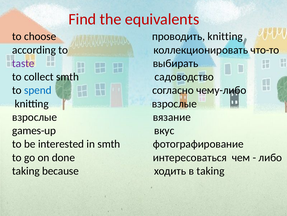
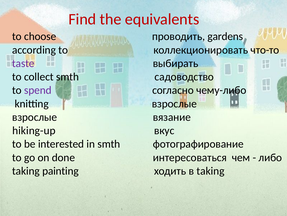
проводить knitting: knitting -> gardens (225, 36)
spend colour: blue -> purple (38, 90)
games-up: games-up -> hiking-up (34, 130)
because: because -> painting (60, 170)
